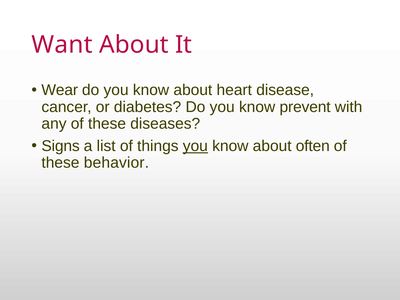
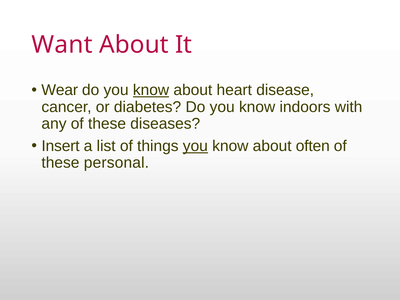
know underline: none -> present (151, 90)
prevent: prevent -> indoors (305, 107)
Signs: Signs -> Insert (61, 146)
behavior: behavior -> personal (116, 163)
